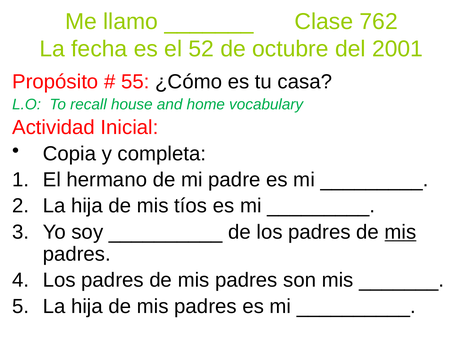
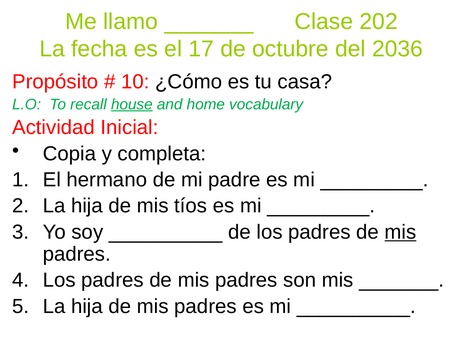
762: 762 -> 202 (379, 21)
52: 52 -> 17 (201, 49)
2001: 2001 -> 2036 (398, 49)
55: 55 -> 10 (135, 82)
house underline: none -> present (132, 104)
